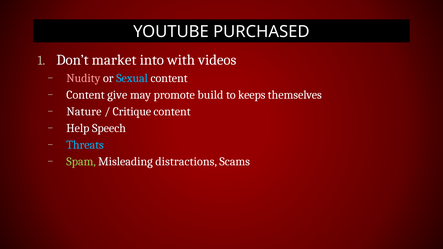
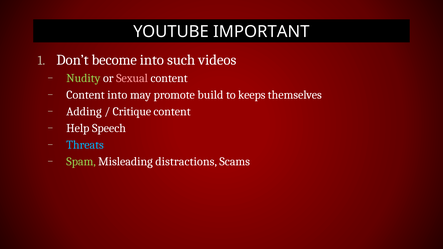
PURCHASED: PURCHASED -> IMPORTANT (261, 32)
market: market -> become (114, 60)
with: with -> such (181, 60)
Nudity colour: pink -> light green (83, 78)
Sexual colour: light blue -> pink (132, 78)
Content give: give -> into (117, 95)
Nature: Nature -> Adding (84, 112)
